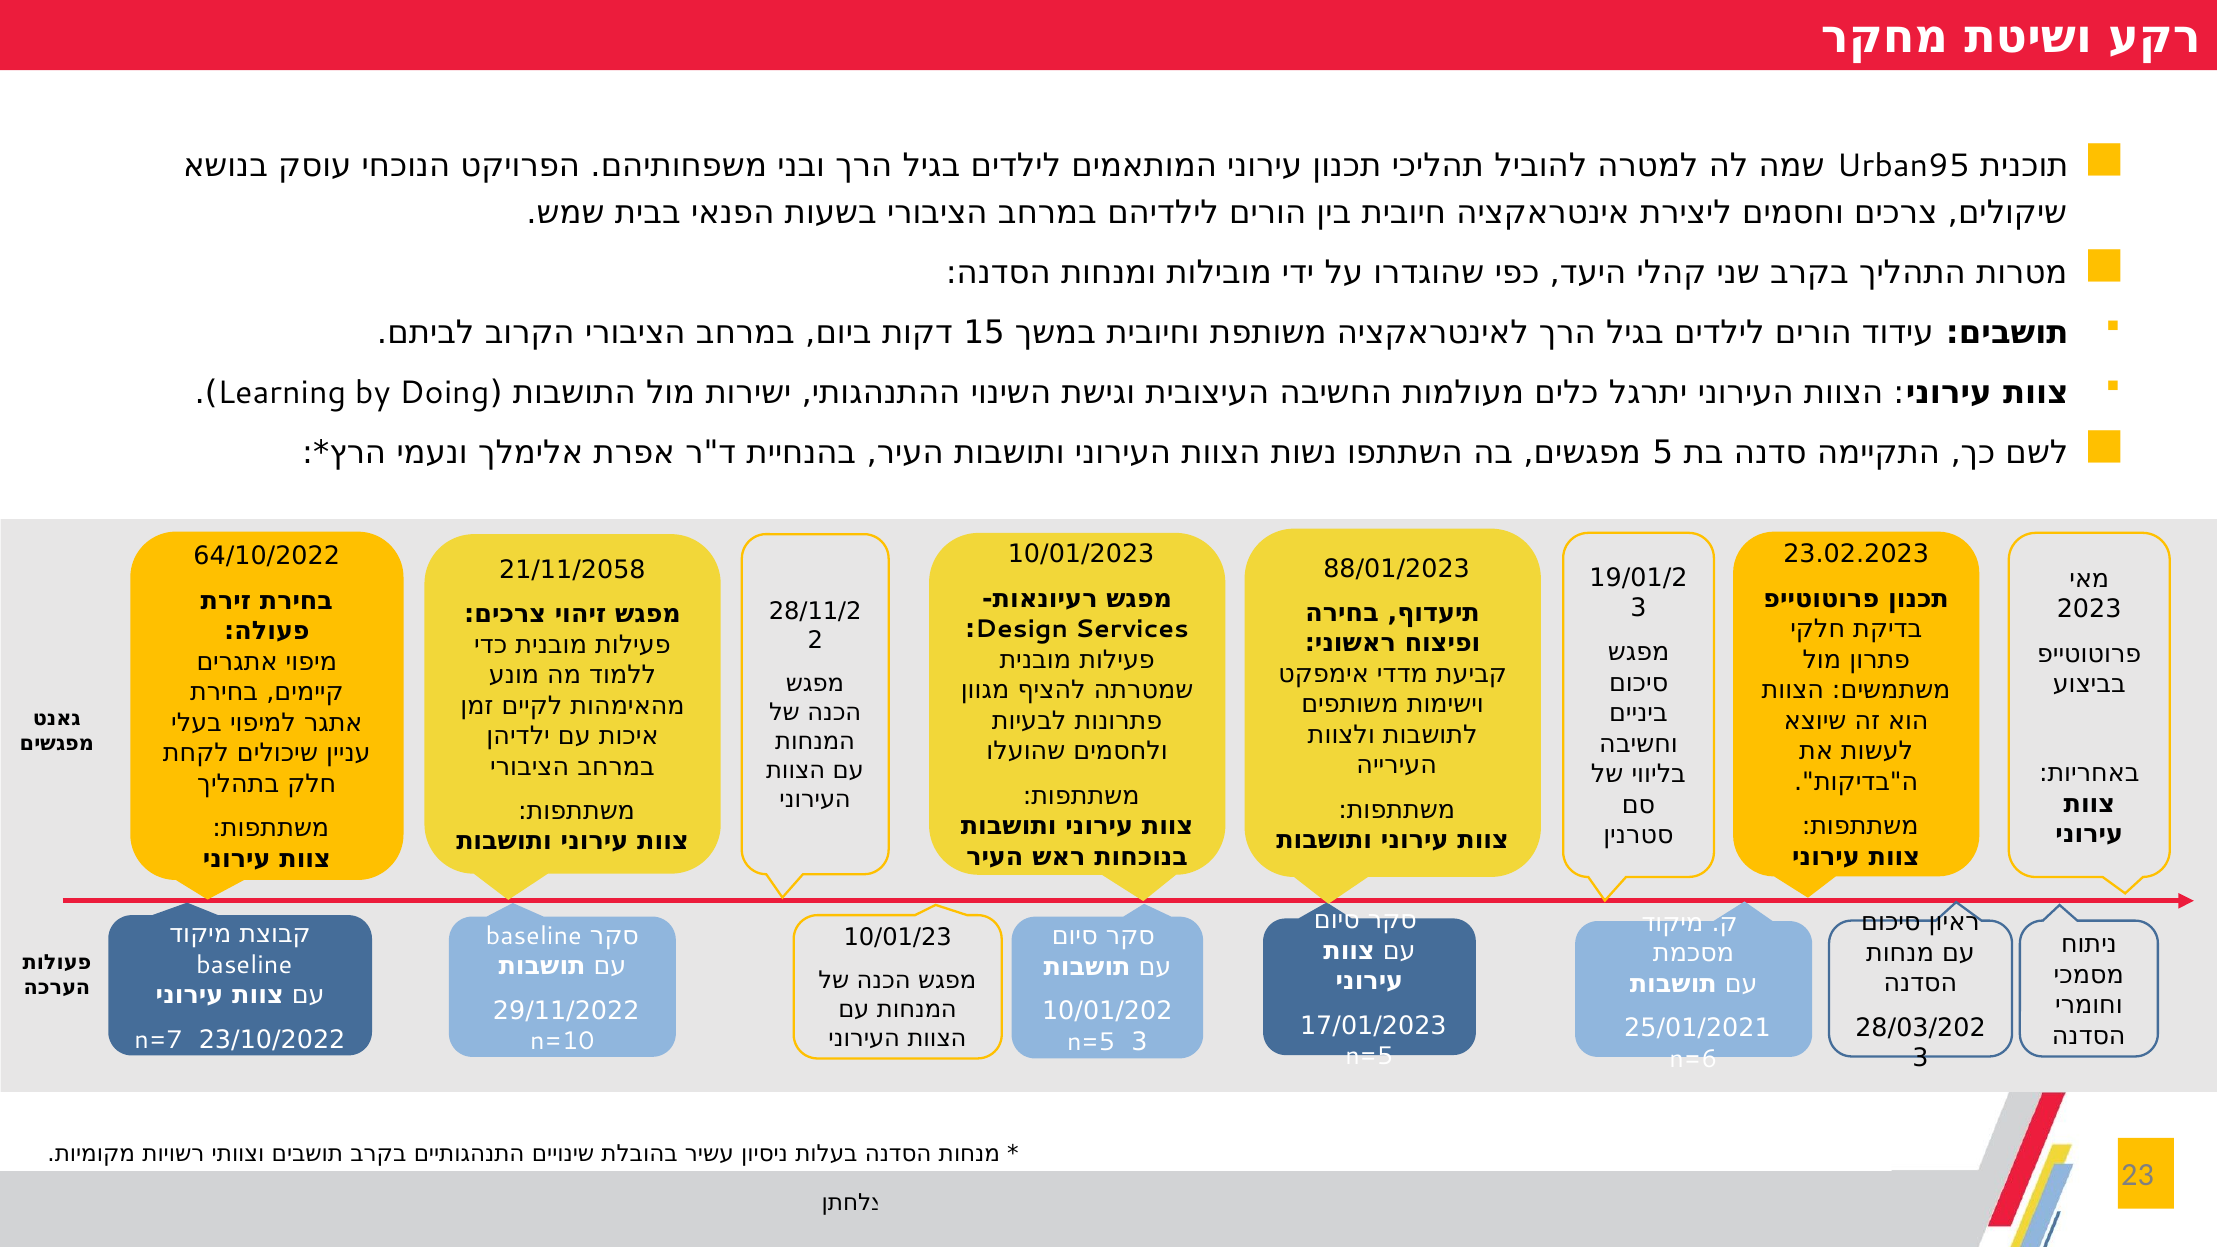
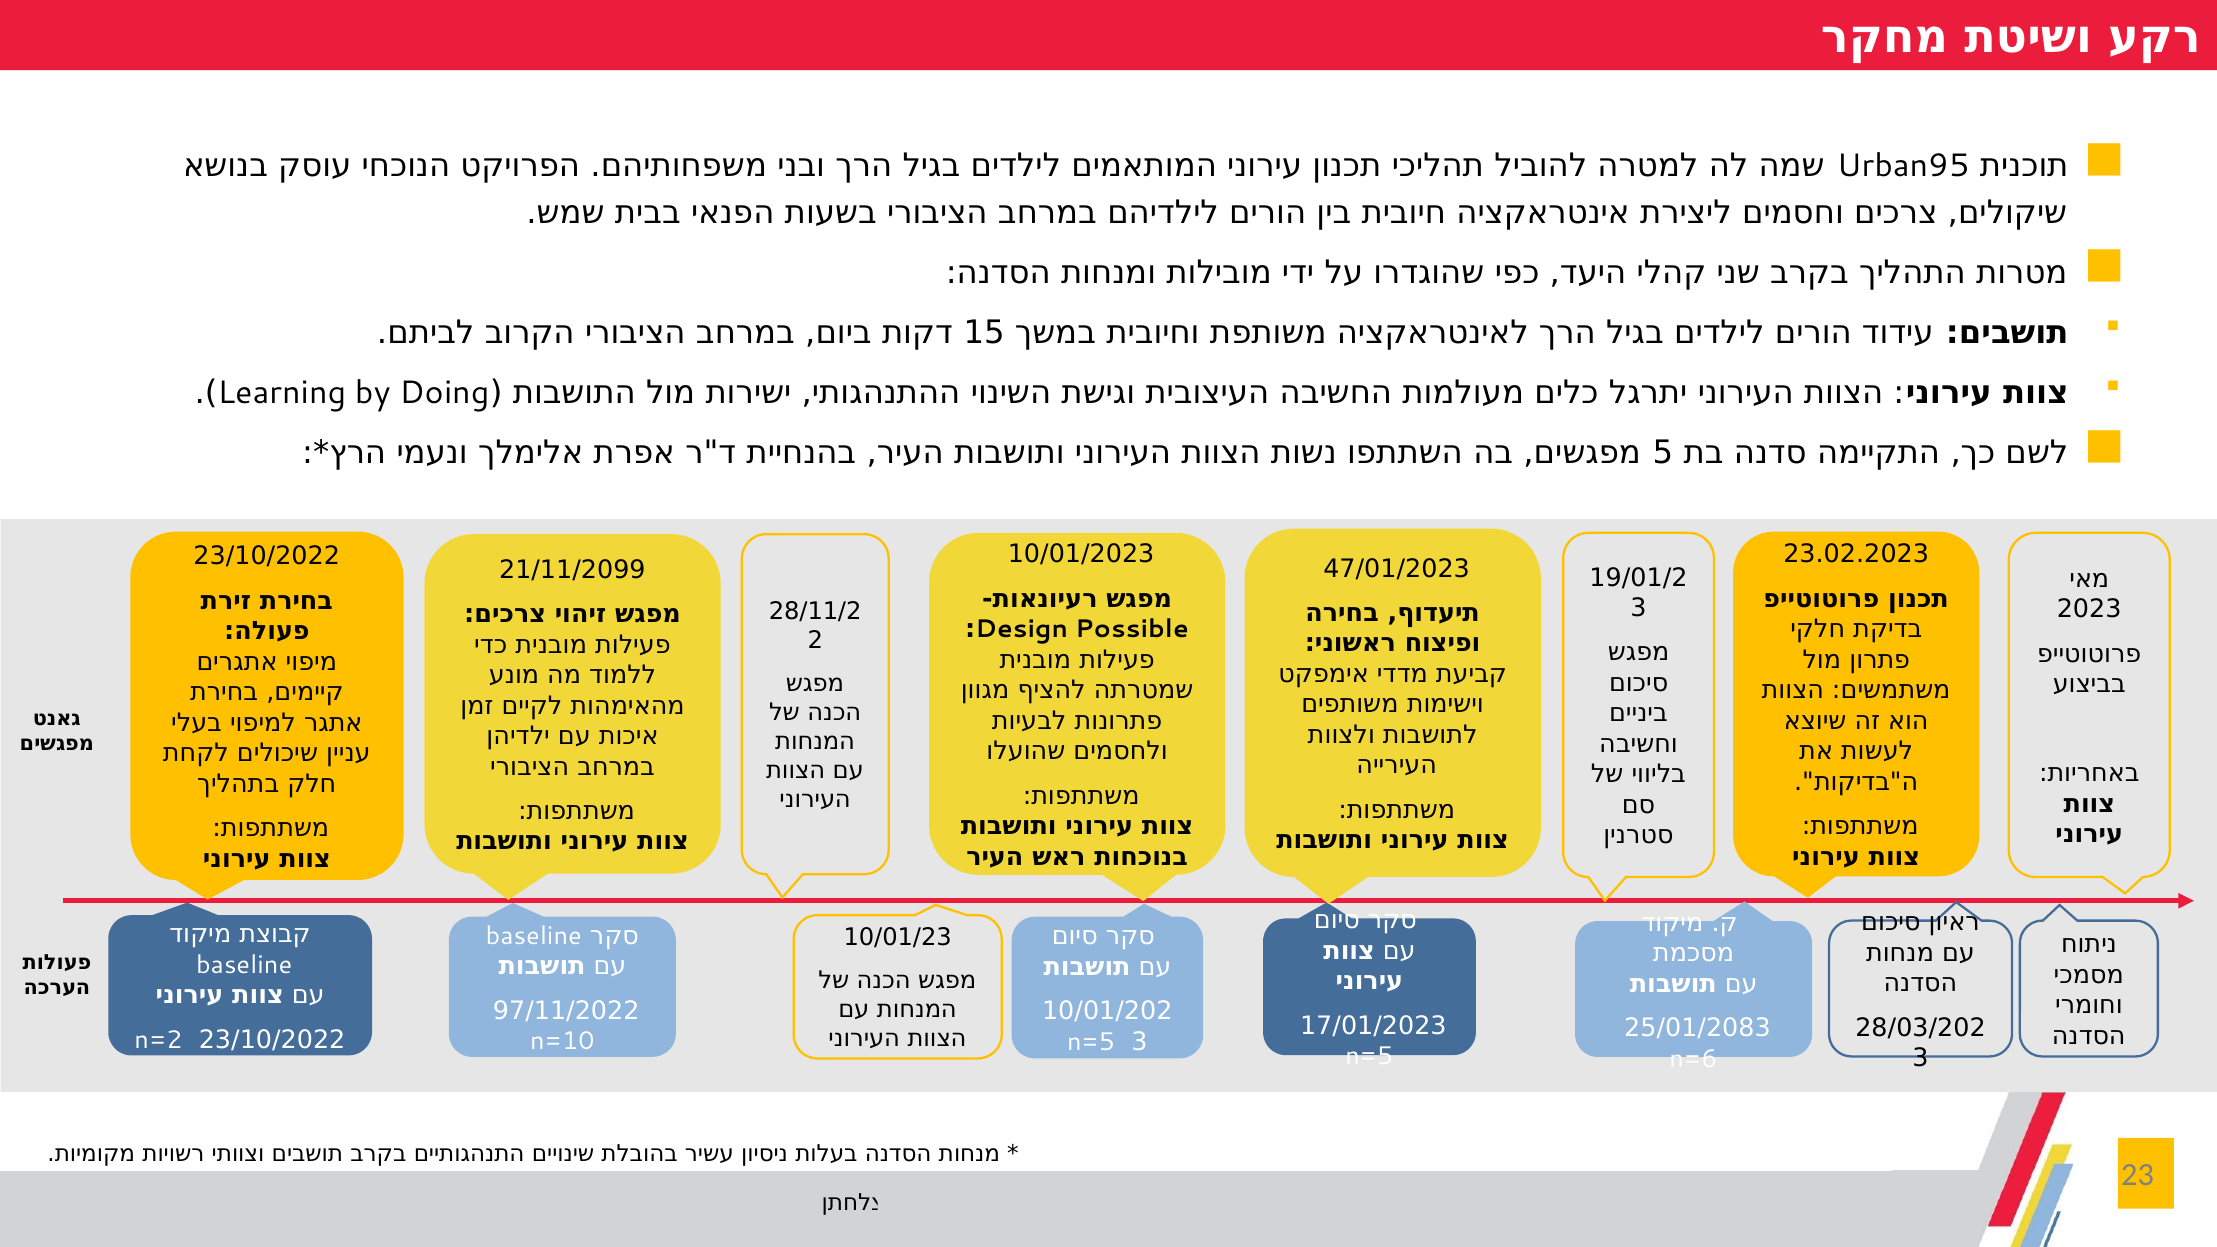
64/10/2022: 64/10/2022 -> 23/10/2022 (267, 556)
88/01/2023: 88/01/2023 -> 47/01/2023 (1397, 569)
21/11/2058: 21/11/2058 -> 21/11/2099 (572, 570)
Services: Services -> Possible (1132, 629)
29/11/2022: 29/11/2022 -> 97/11/2022 (566, 1011)
25/01/2021: 25/01/2021 -> 25/01/2083 (1697, 1028)
n=7: n=7 -> n=2 (158, 1040)
